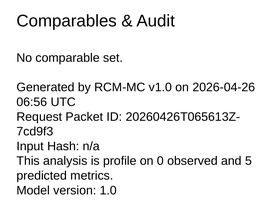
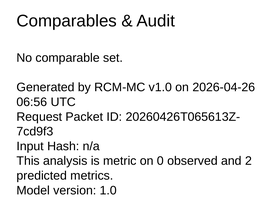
profile: profile -> metric (120, 161)
5: 5 -> 2 (248, 161)
